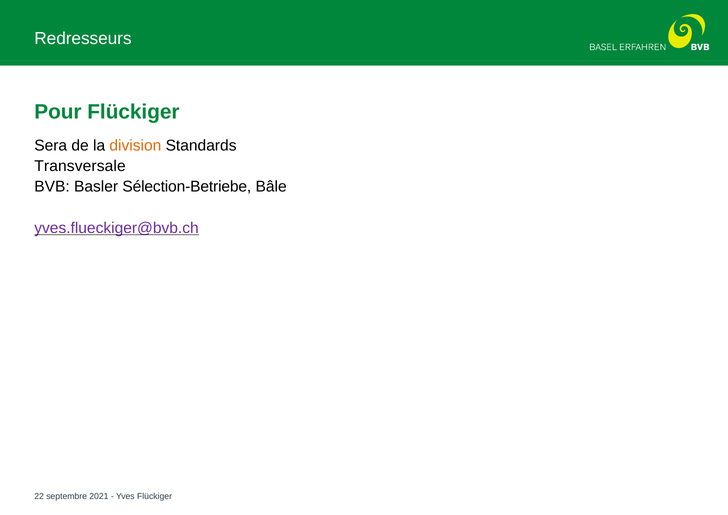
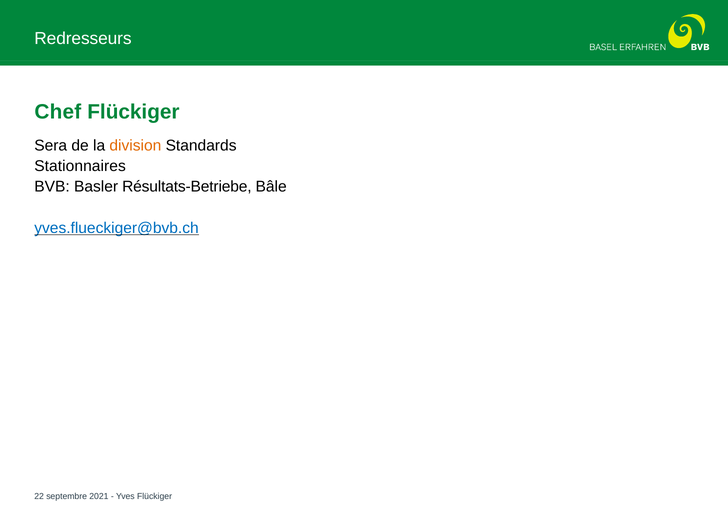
Pour: Pour -> Chef (58, 112)
Transversale: Transversale -> Stationnaires (80, 166)
Sélection-Betriebe: Sélection-Betriebe -> Résultats-Betriebe (187, 187)
yves.flueckiger@bvb.ch colour: purple -> blue (117, 228)
